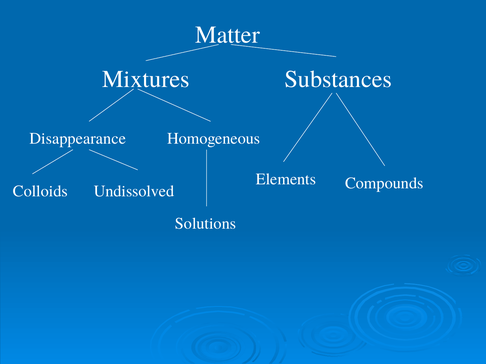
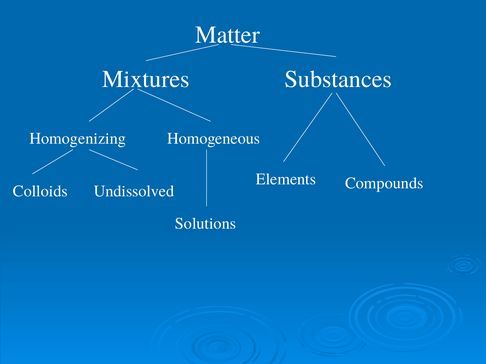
Disappearance: Disappearance -> Homogenizing (78, 139)
